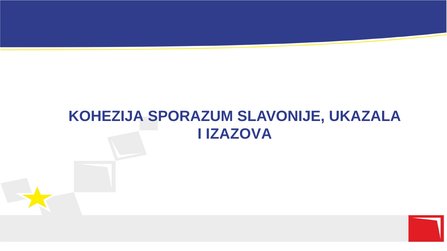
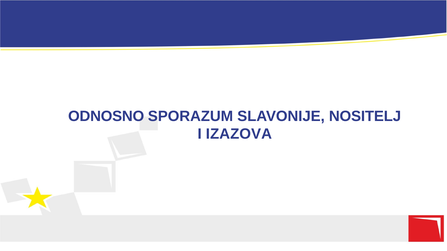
KOHEZIJA: KOHEZIJA -> ODNOSNO (106, 116)
UKAZALA: UKAZALA -> NOSITELJ (365, 116)
